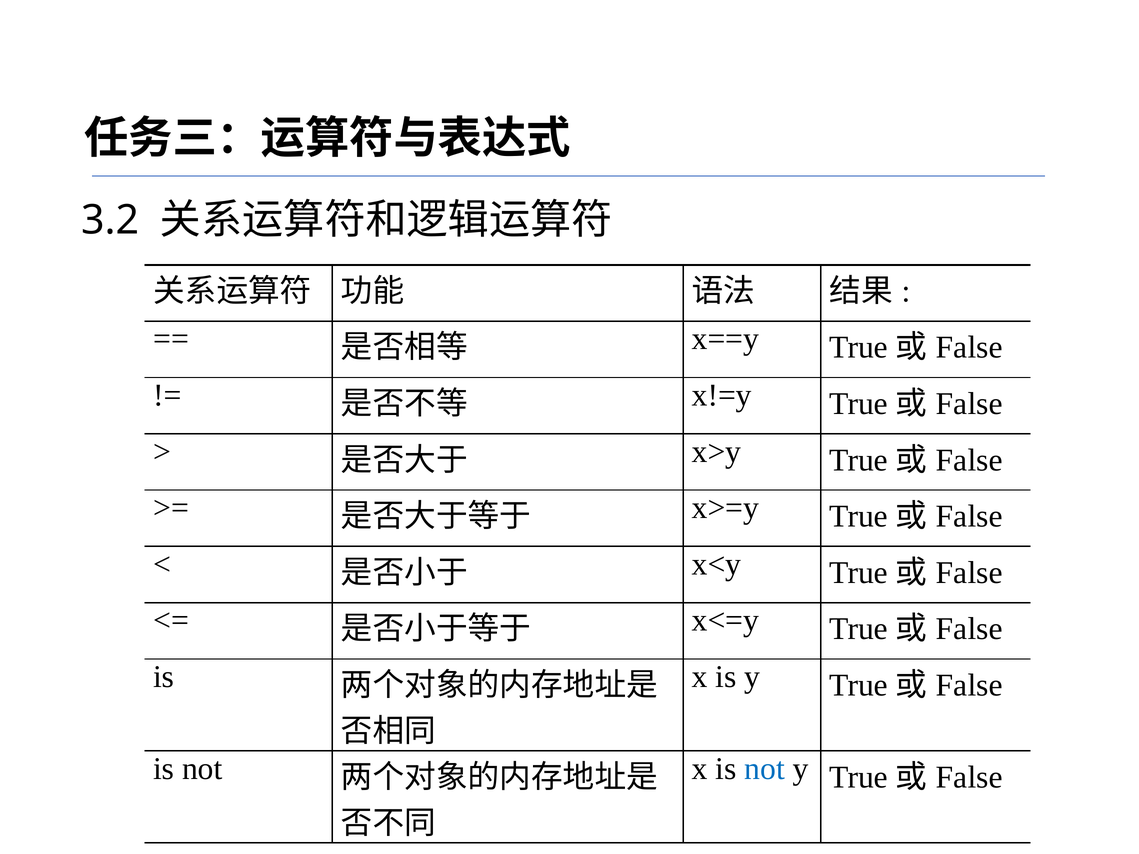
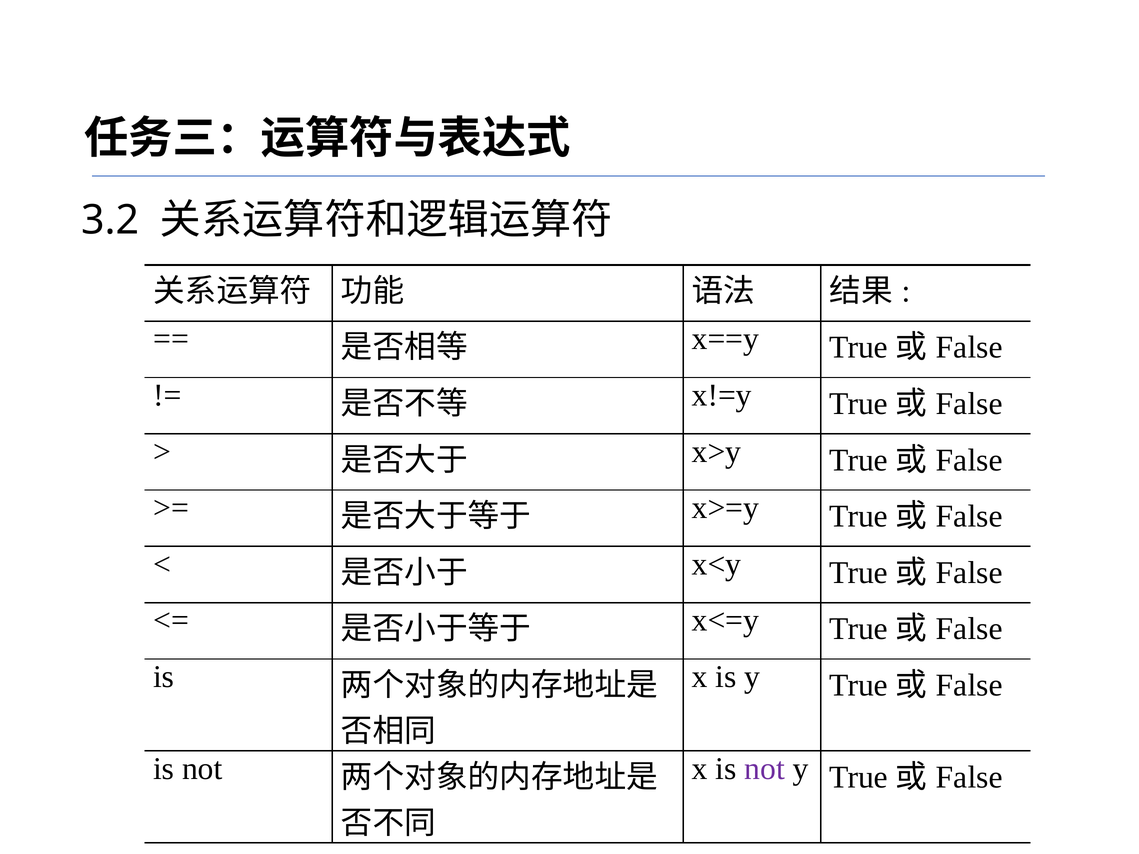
not colour: blue -> purple (765, 769)
